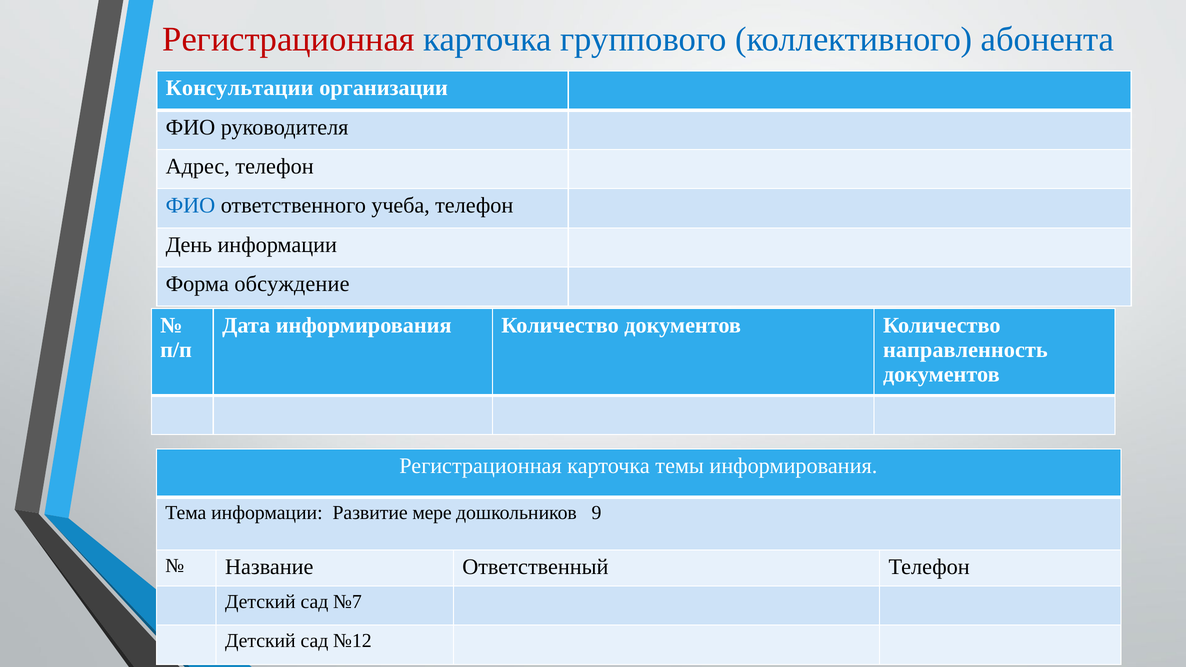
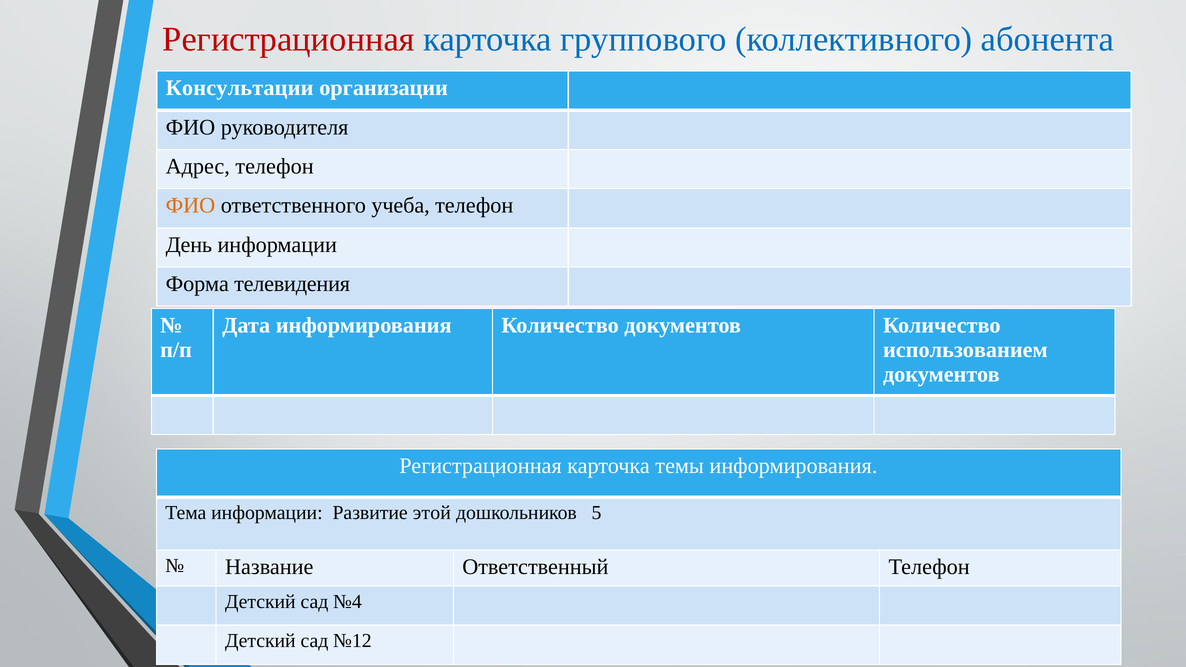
ФИО colour: blue -> orange (190, 206)
обсуждение: обсуждение -> телевидения (292, 284)
направленность: направленность -> использованием (965, 350)
мере: мере -> этой (432, 513)
9: 9 -> 5 (597, 513)
№7: №7 -> №4 (347, 602)
